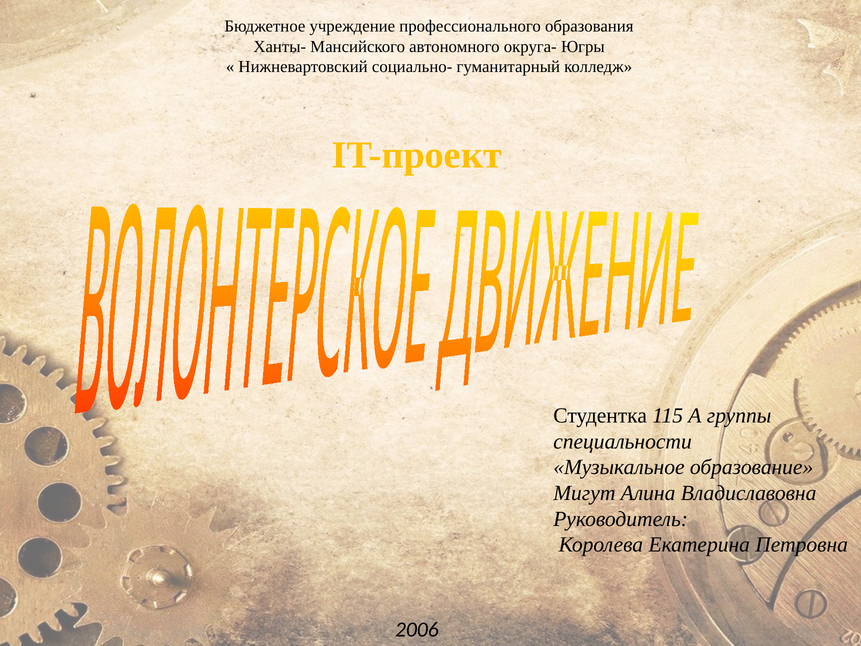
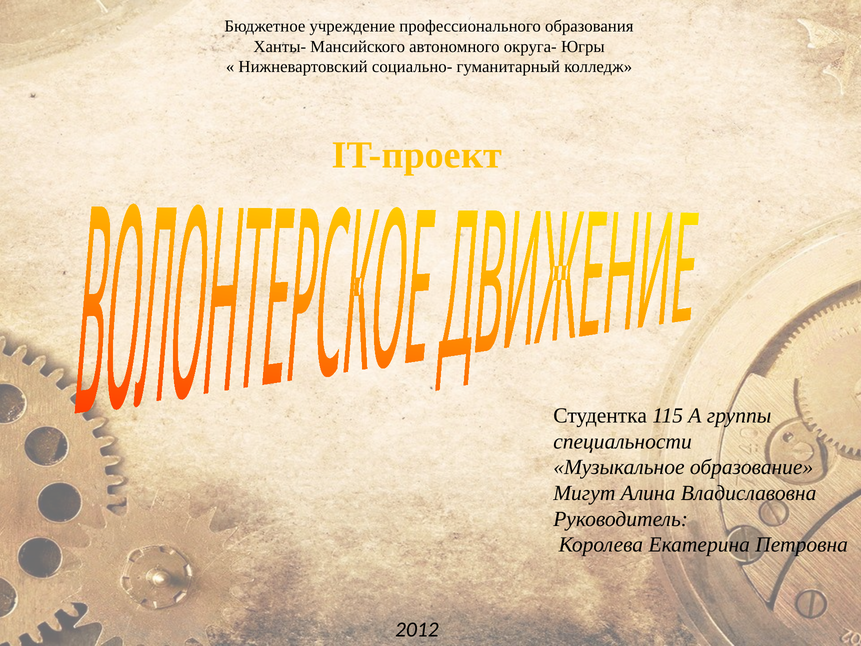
2006: 2006 -> 2012 (417, 630)
